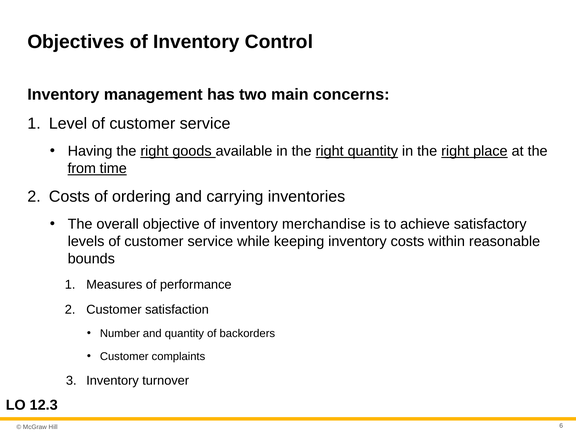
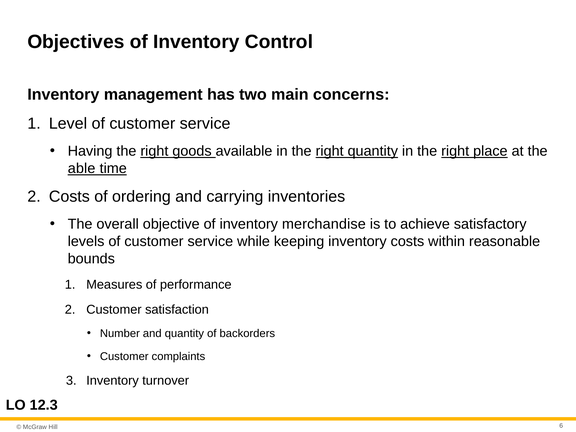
from: from -> able (82, 168)
